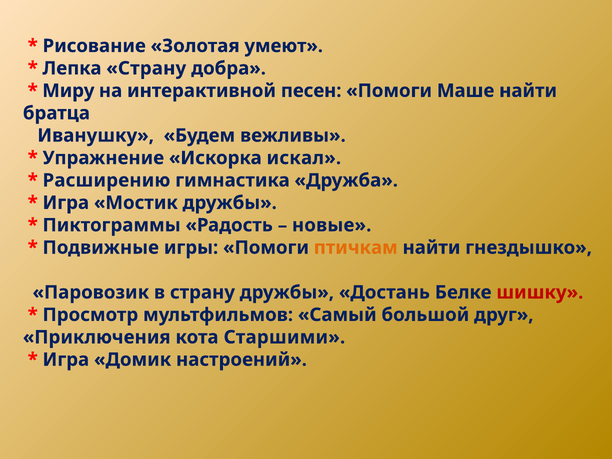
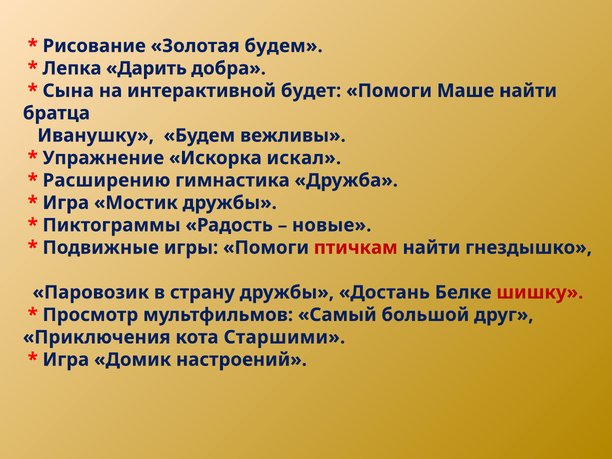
Золотая умеют: умеют -> будем (284, 46)
Лепка Страну: Страну -> Дарить (146, 68)
Миру: Миру -> Сына (68, 91)
песен: песен -> будет (311, 91)
птичкам colour: orange -> red (356, 248)
